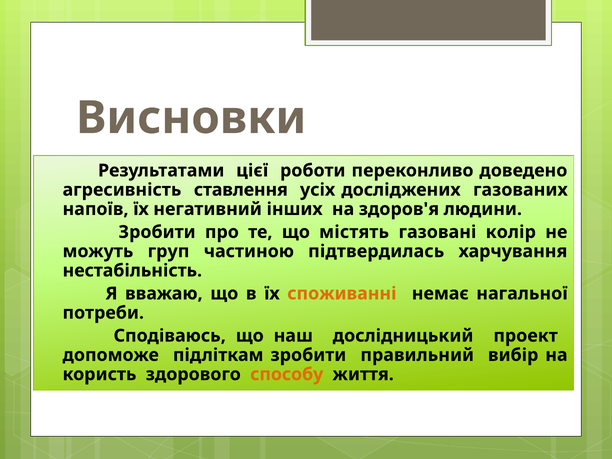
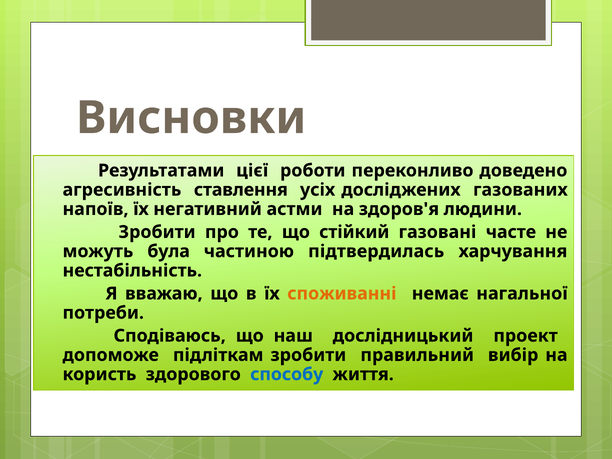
інших: інших -> астми (295, 209)
містять: містять -> стійкий (354, 232)
колір: колір -> часте (511, 232)
груп: груп -> була (169, 251)
способу colour: orange -> blue (287, 374)
